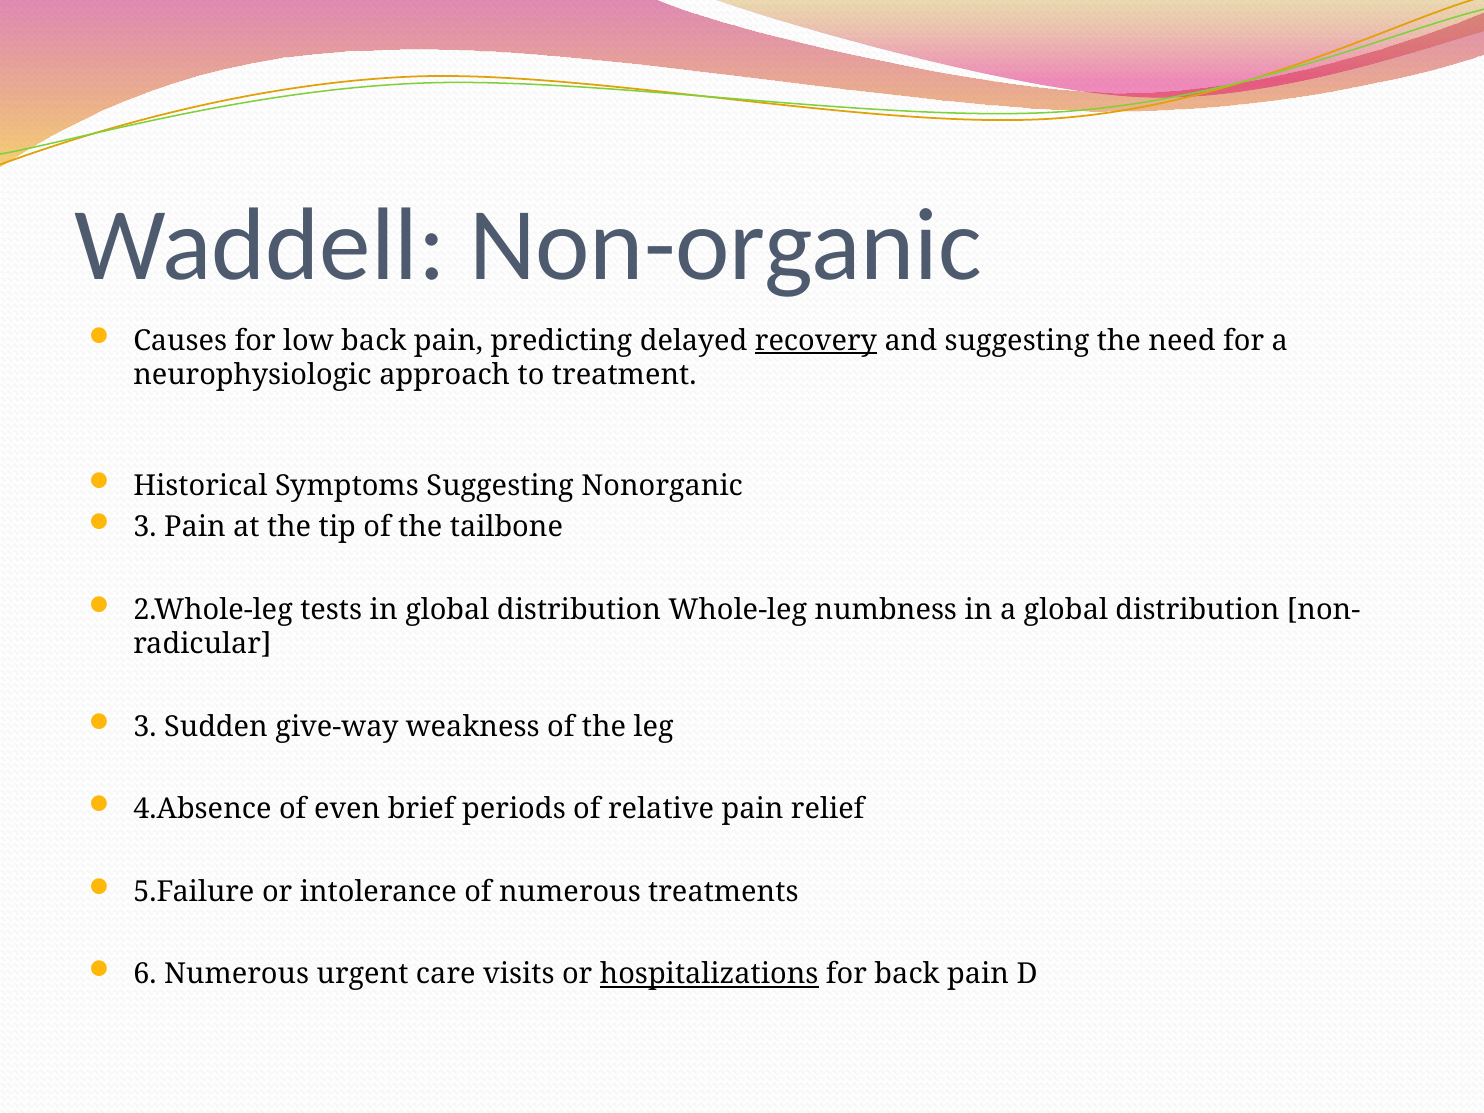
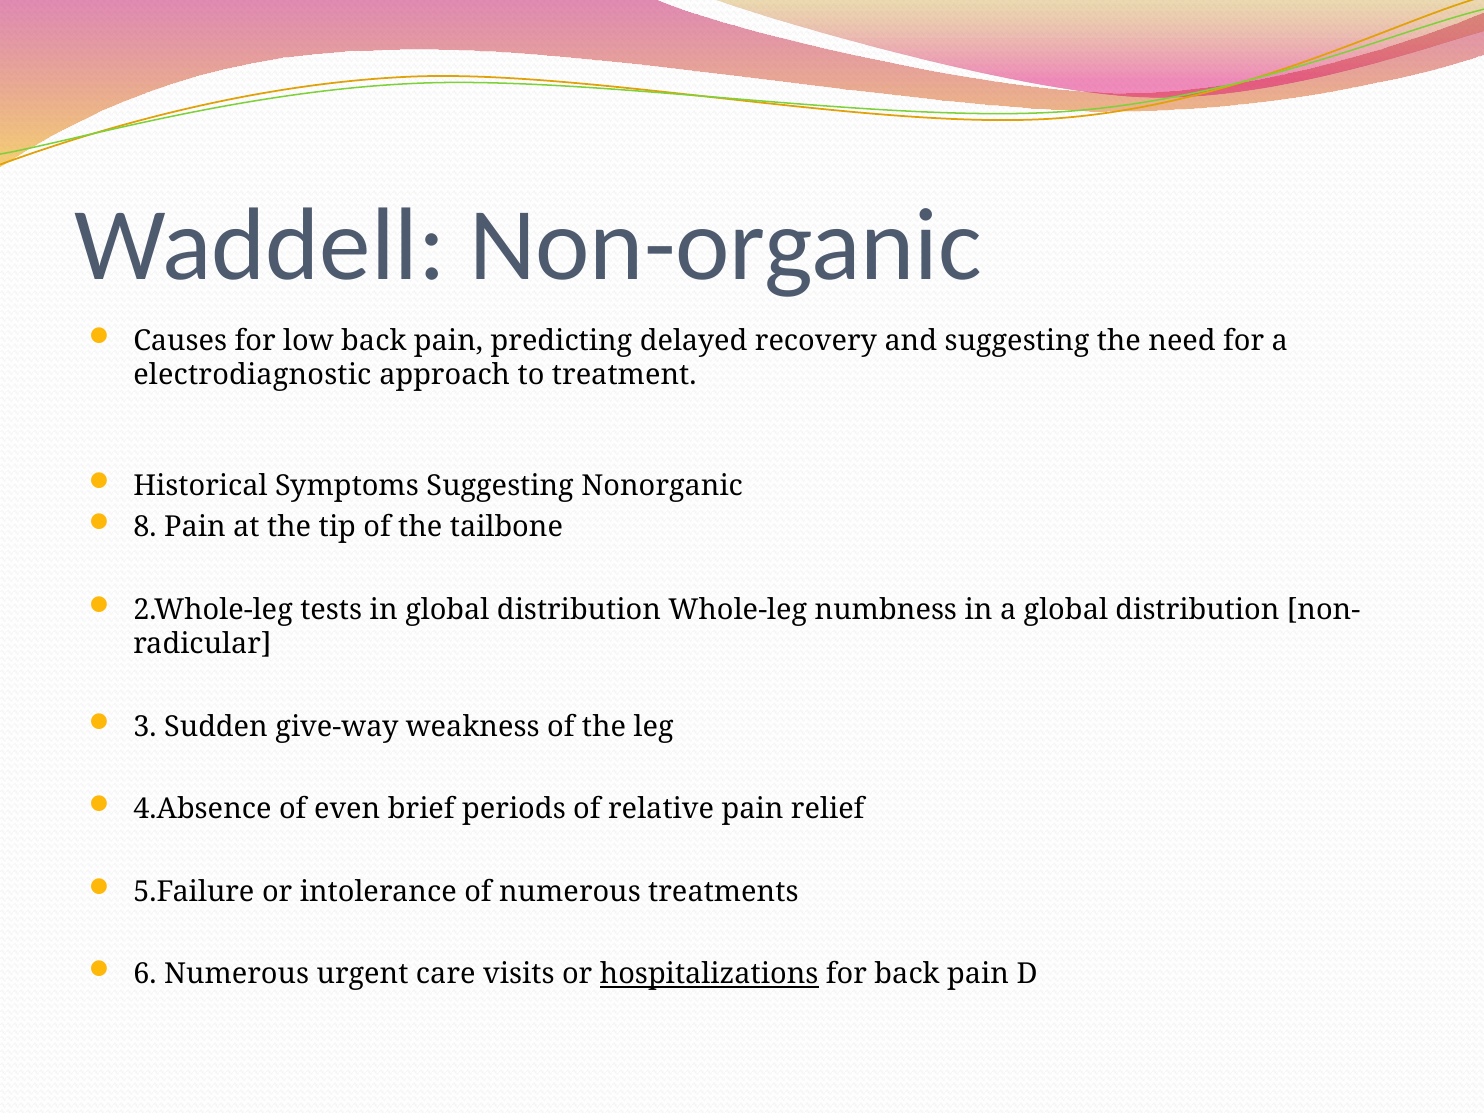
recovery underline: present -> none (816, 341)
neurophysiologic: neurophysiologic -> electrodiagnostic (252, 375)
3: 3 -> 8 (145, 527)
